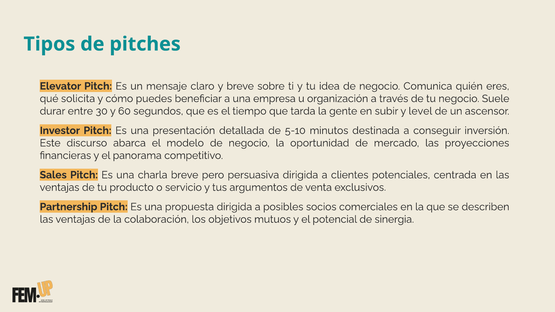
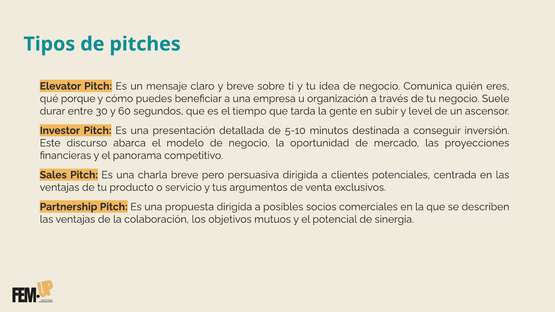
solicita: solicita -> porque (78, 99)
